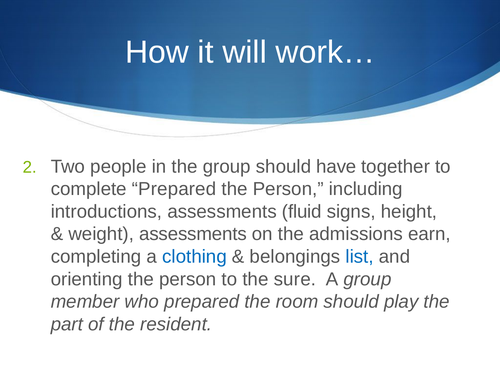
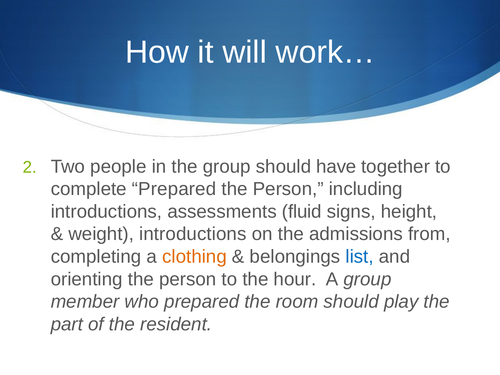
weight assessments: assessments -> introductions (193, 234)
earn: earn -> from (429, 234)
clothing colour: blue -> orange (194, 257)
sure: sure -> hour (295, 279)
